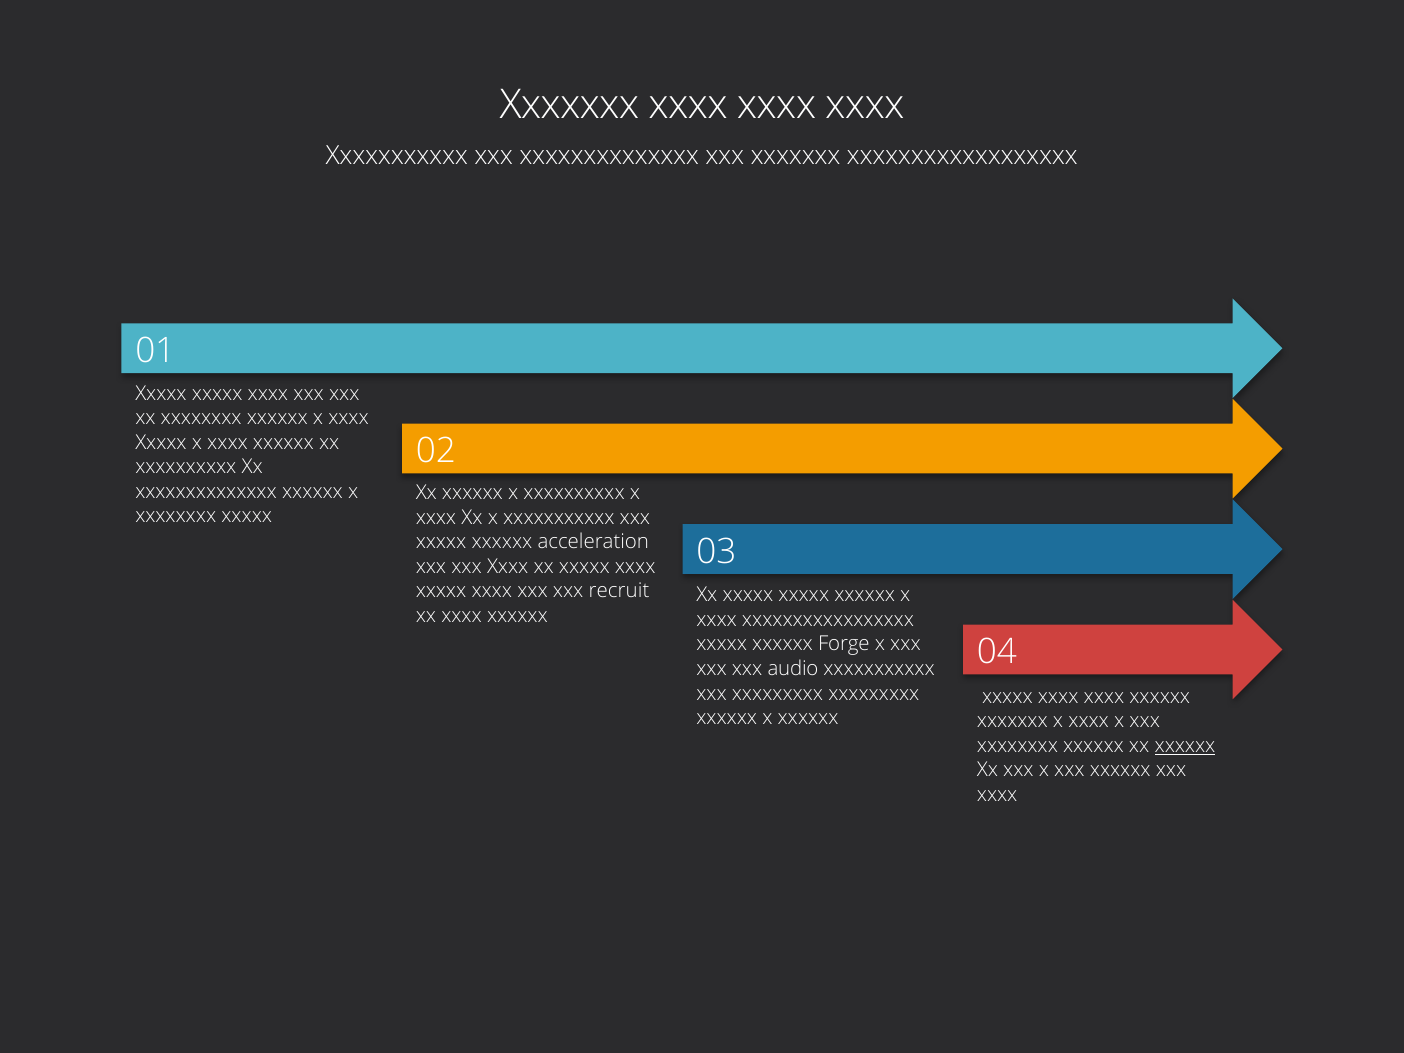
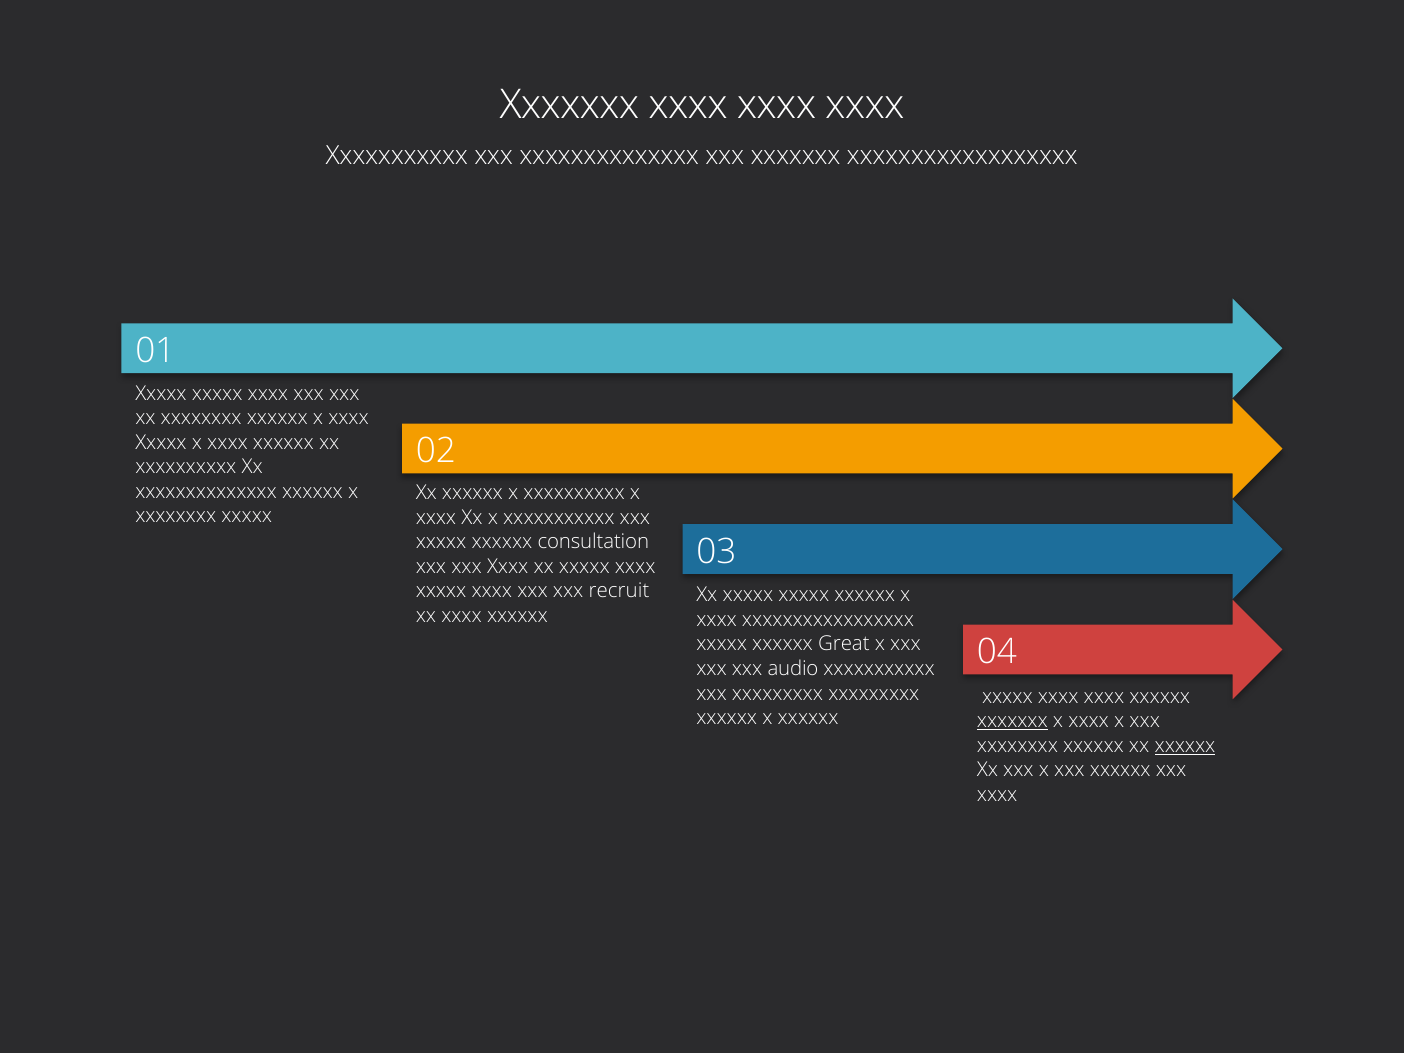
acceleration: acceleration -> consultation (593, 542)
Forge: Forge -> Great (844, 644)
xxxxxxx underline: none -> present (1012, 721)
